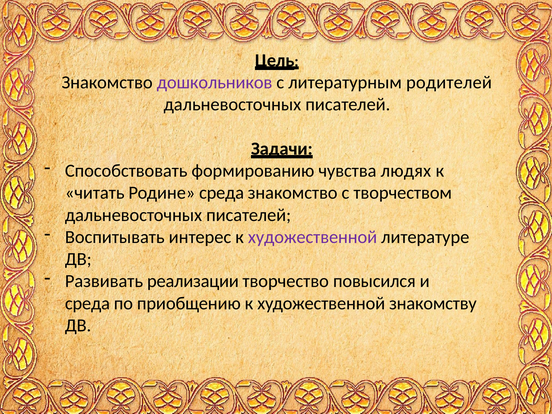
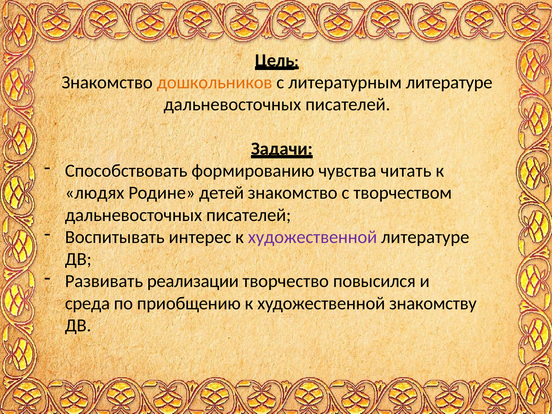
дошкольников colour: purple -> orange (215, 82)
литературным родителей: родителей -> литературе (449, 82)
людях: людях -> читать (406, 171)
читать: читать -> людях (95, 193)
Родине среда: среда -> детей (222, 193)
